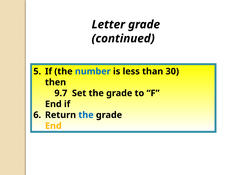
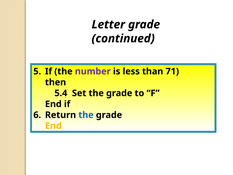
number colour: blue -> purple (93, 71)
30: 30 -> 71 (172, 71)
9.7: 9.7 -> 5.4 (61, 93)
